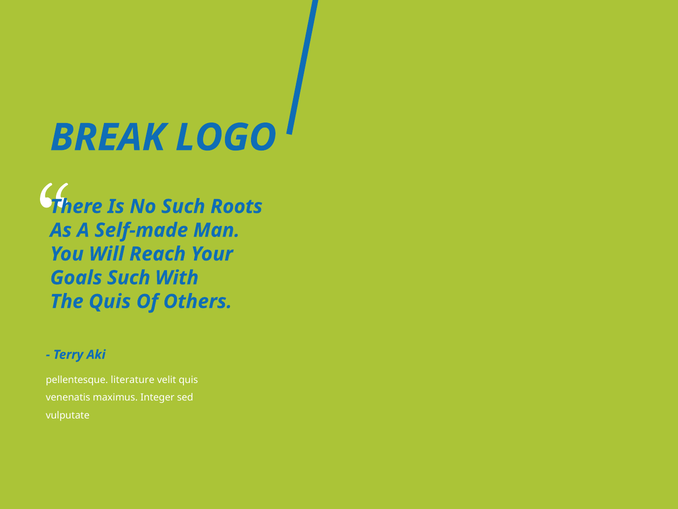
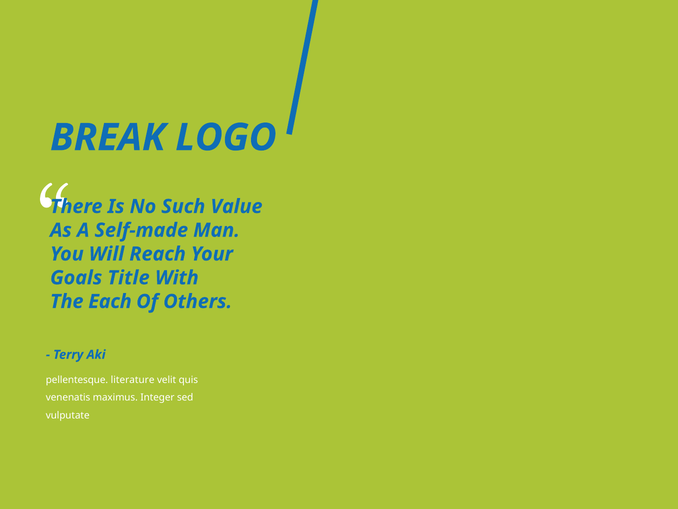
Roots: Roots -> Value (236, 206)
Goals Such: Such -> Title (129, 278)
The Quis: Quis -> Each (110, 301)
